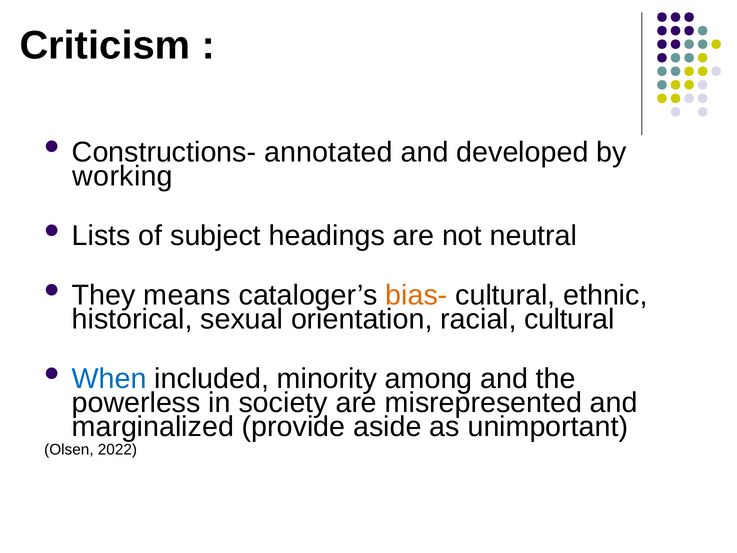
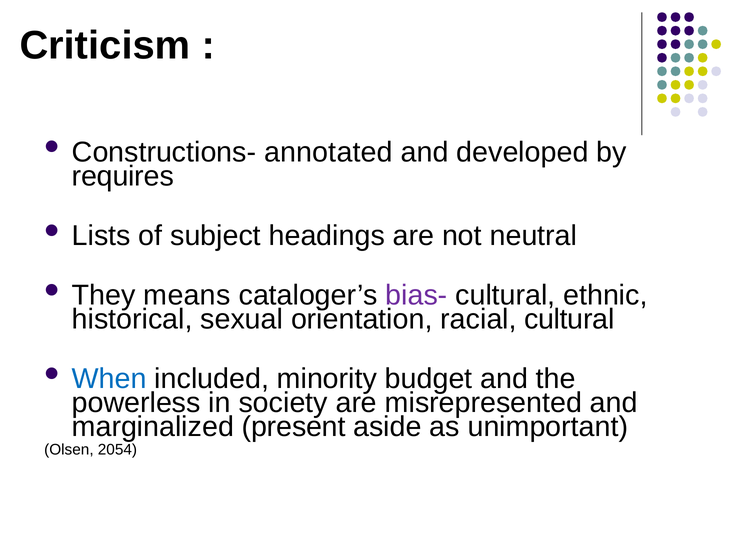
working: working -> requires (123, 176)
bias- colour: orange -> purple (416, 295)
among: among -> budget (429, 379)
provide: provide -> present (294, 427)
2022: 2022 -> 2054 (117, 449)
